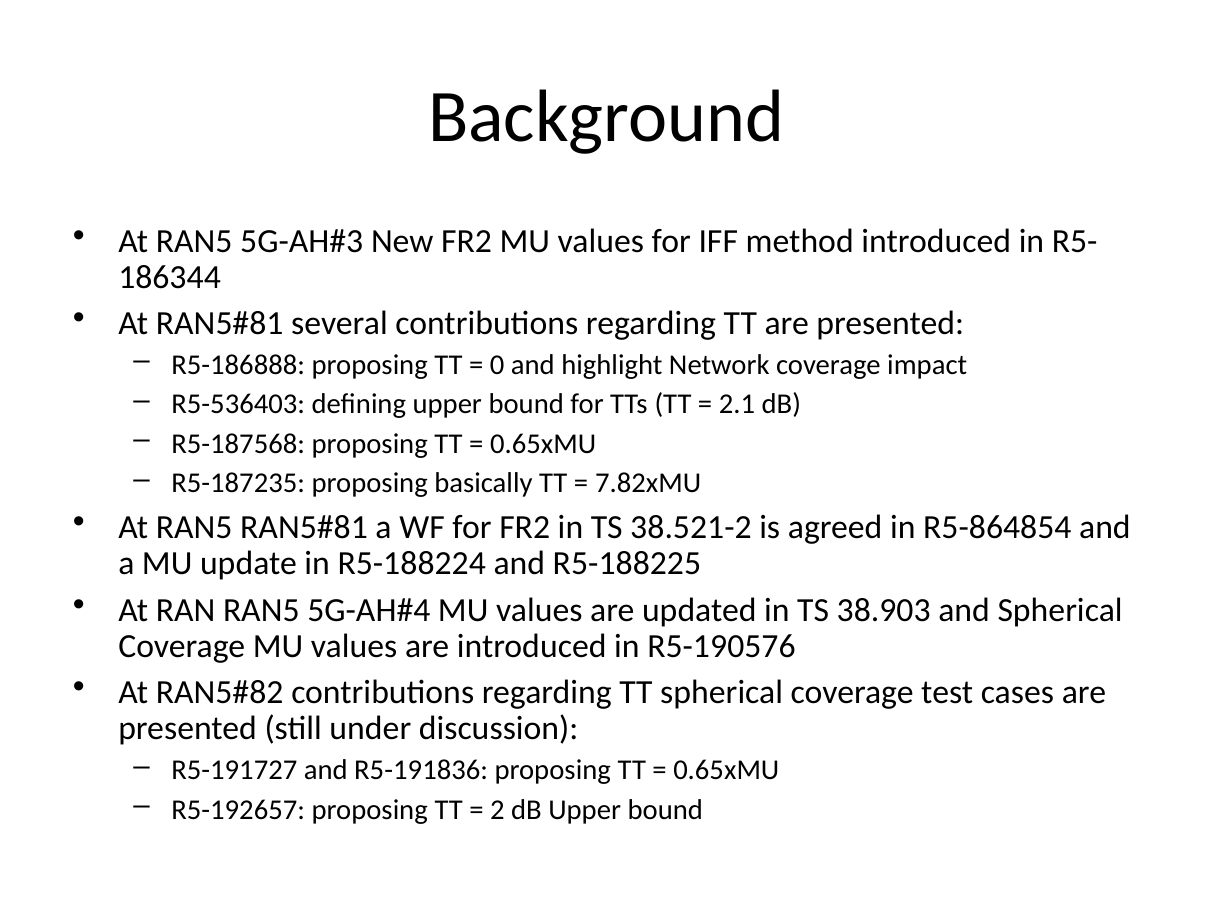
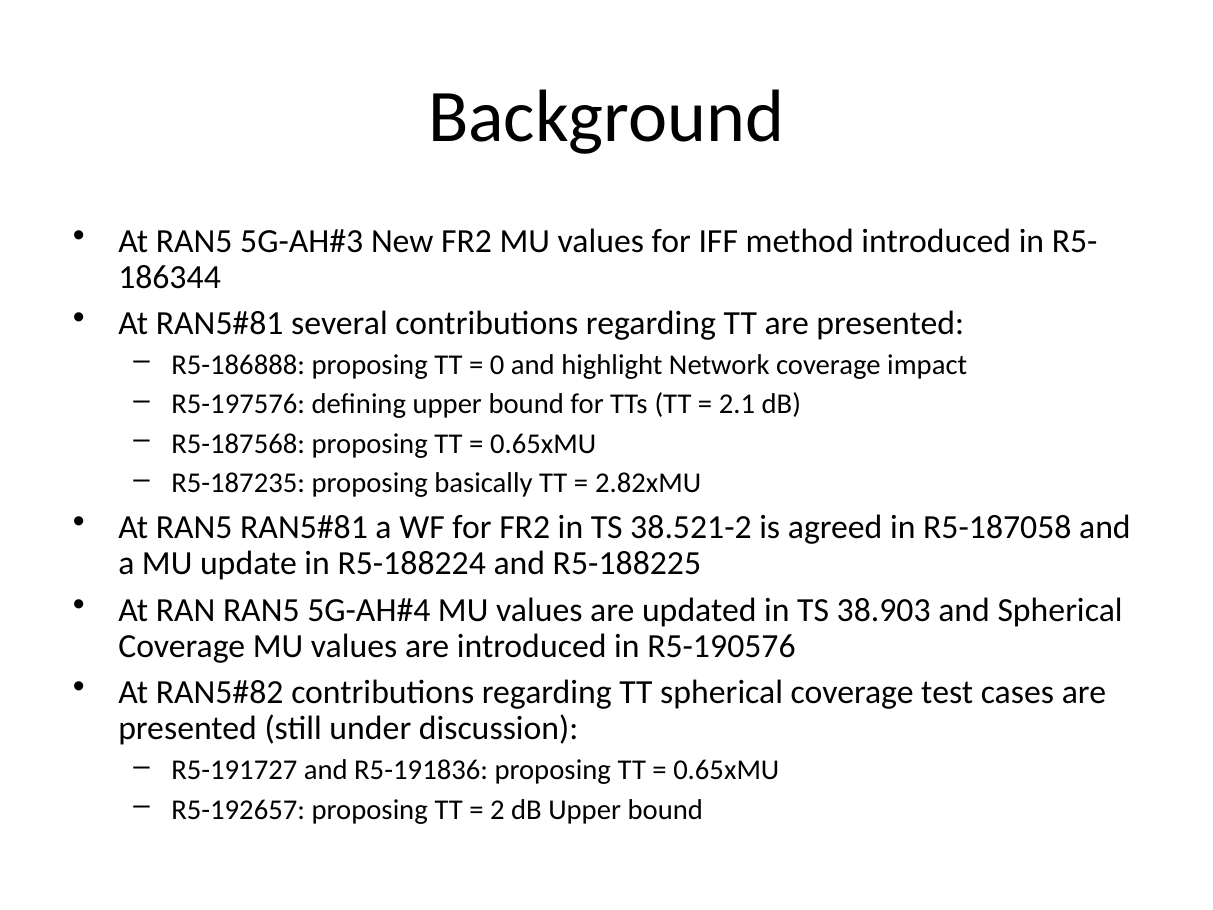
R5-536403: R5-536403 -> R5-197576 (238, 404)
7.82xMU: 7.82xMU -> 2.82xMU (648, 483)
R5-864854: R5-864854 -> R5-187058 (997, 527)
